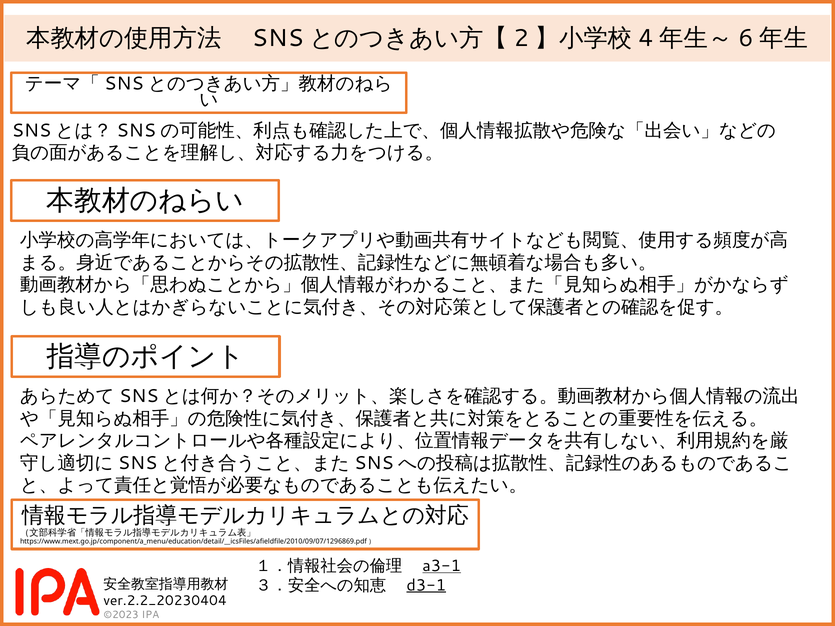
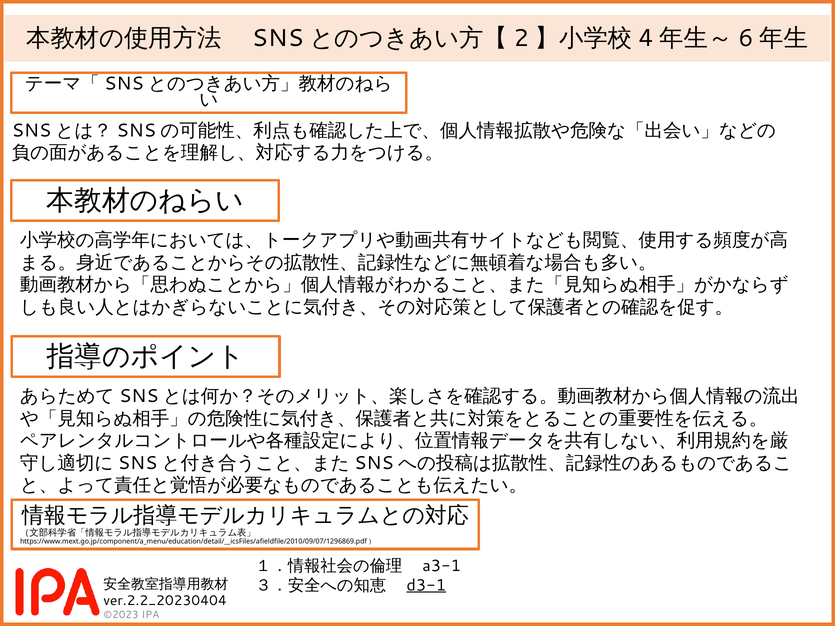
a3-1 underline: present -> none (442, 566)
